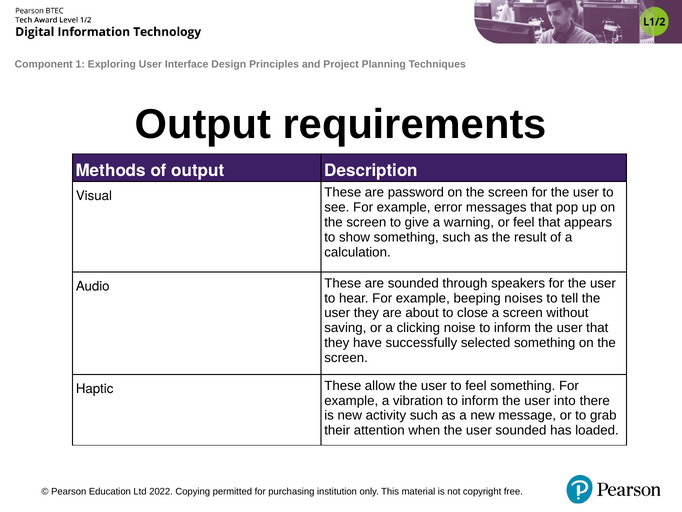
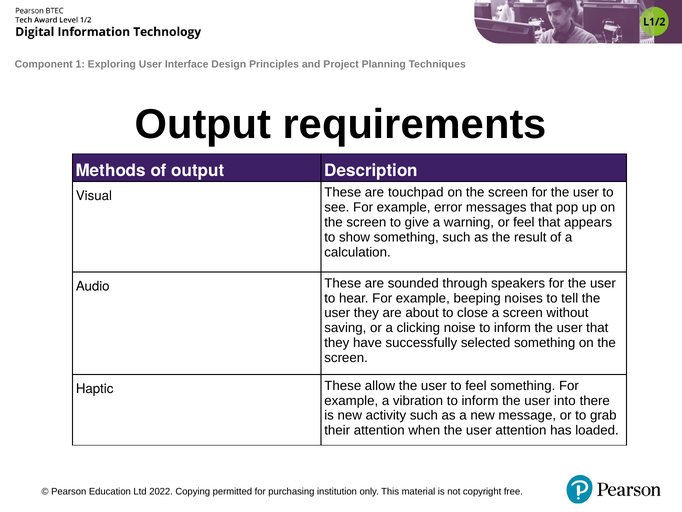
password: password -> touchpad (416, 192)
user sounded: sounded -> attention (521, 430)
